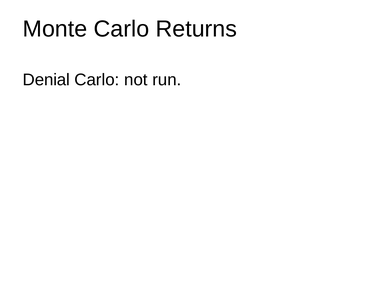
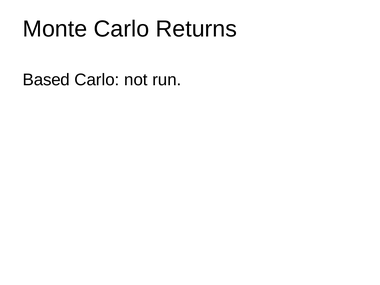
Denial: Denial -> Based (46, 80)
